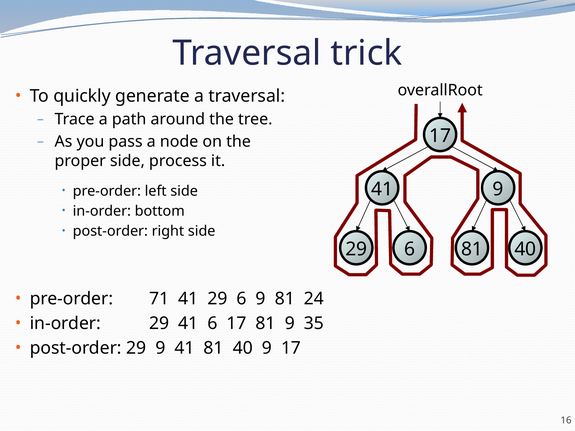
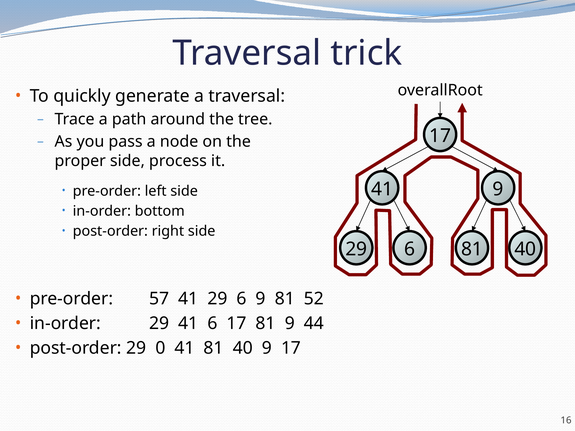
71: 71 -> 57 (159, 299)
24: 24 -> 52 (314, 299)
35: 35 -> 44 (314, 324)
29 9: 9 -> 0 (160, 348)
